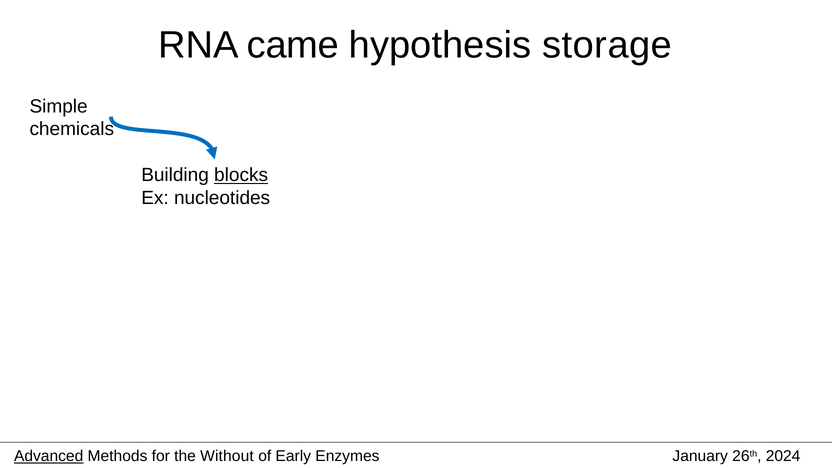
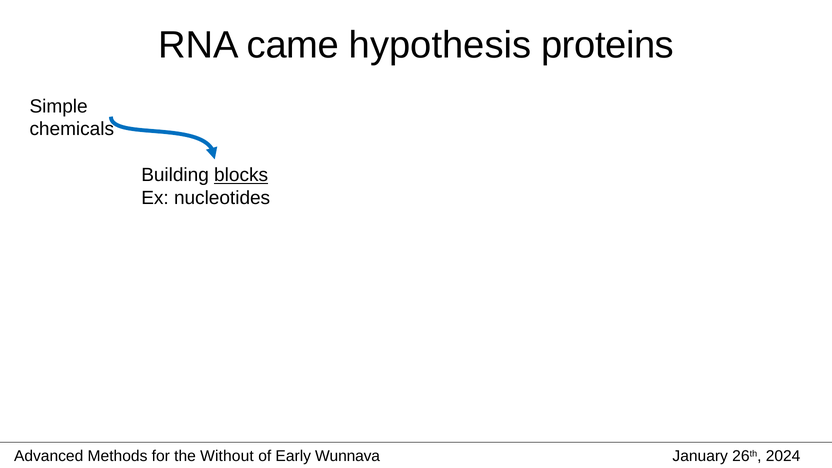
storage: storage -> proteins (608, 45)
Advanced underline: present -> none (49, 456)
Enzymes: Enzymes -> Wunnava (348, 456)
